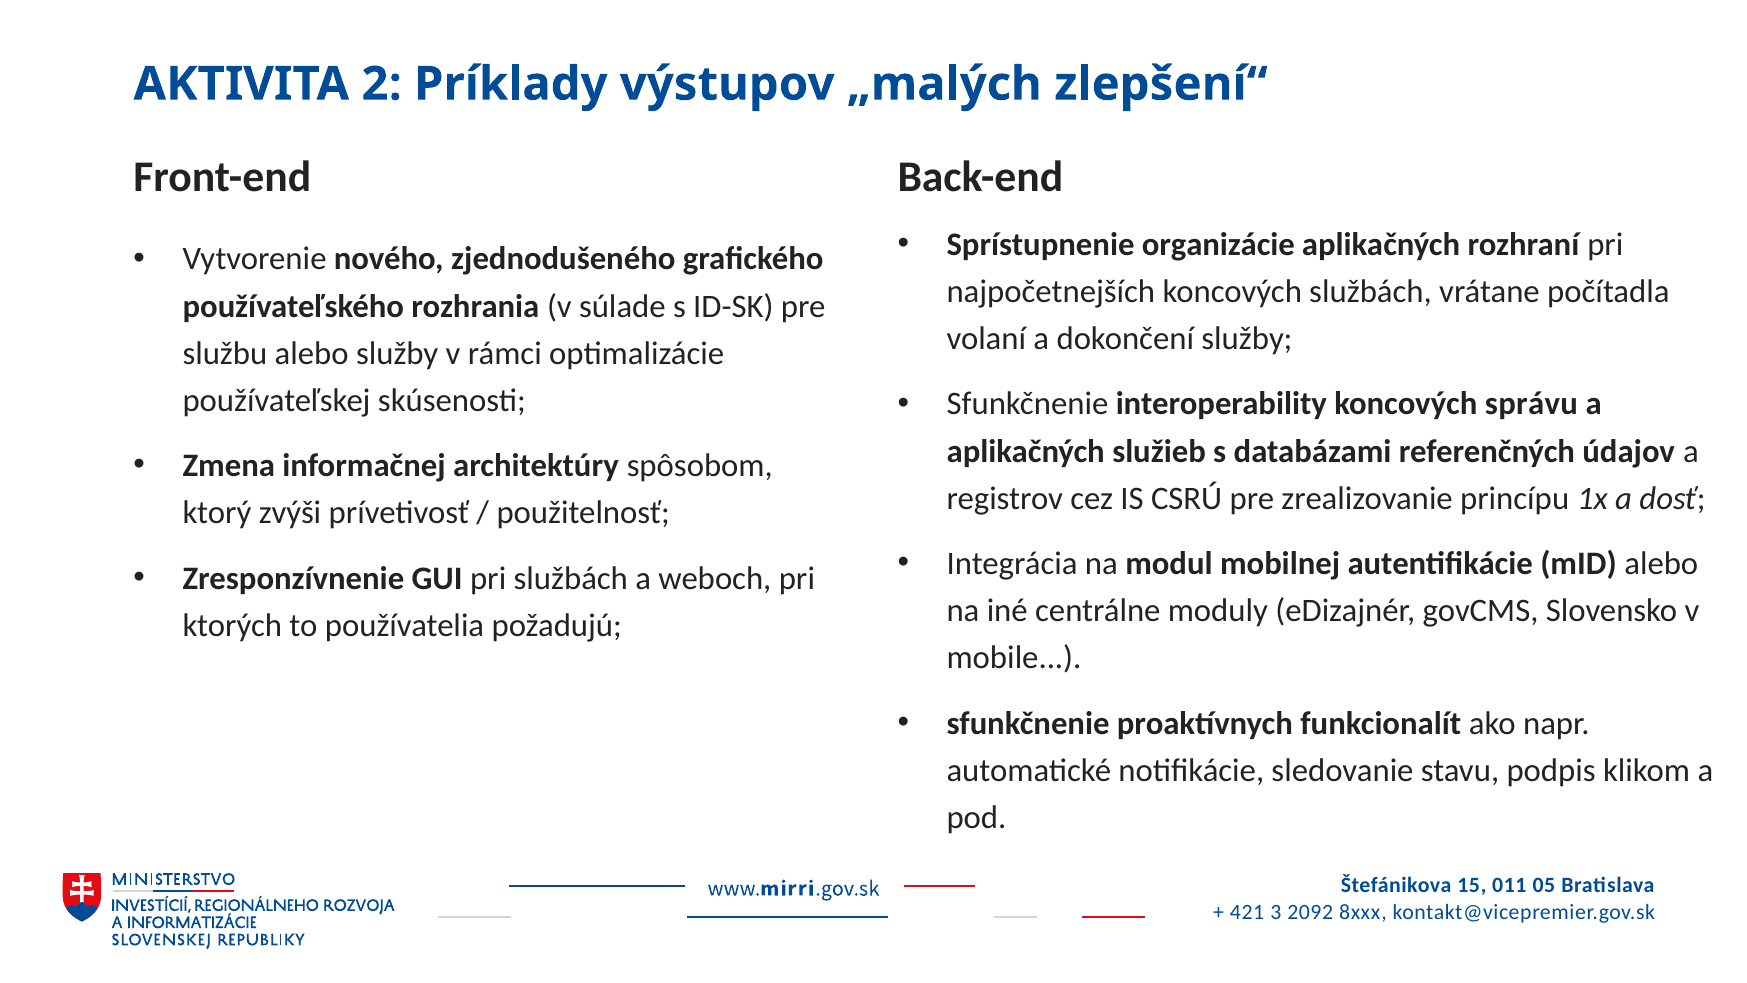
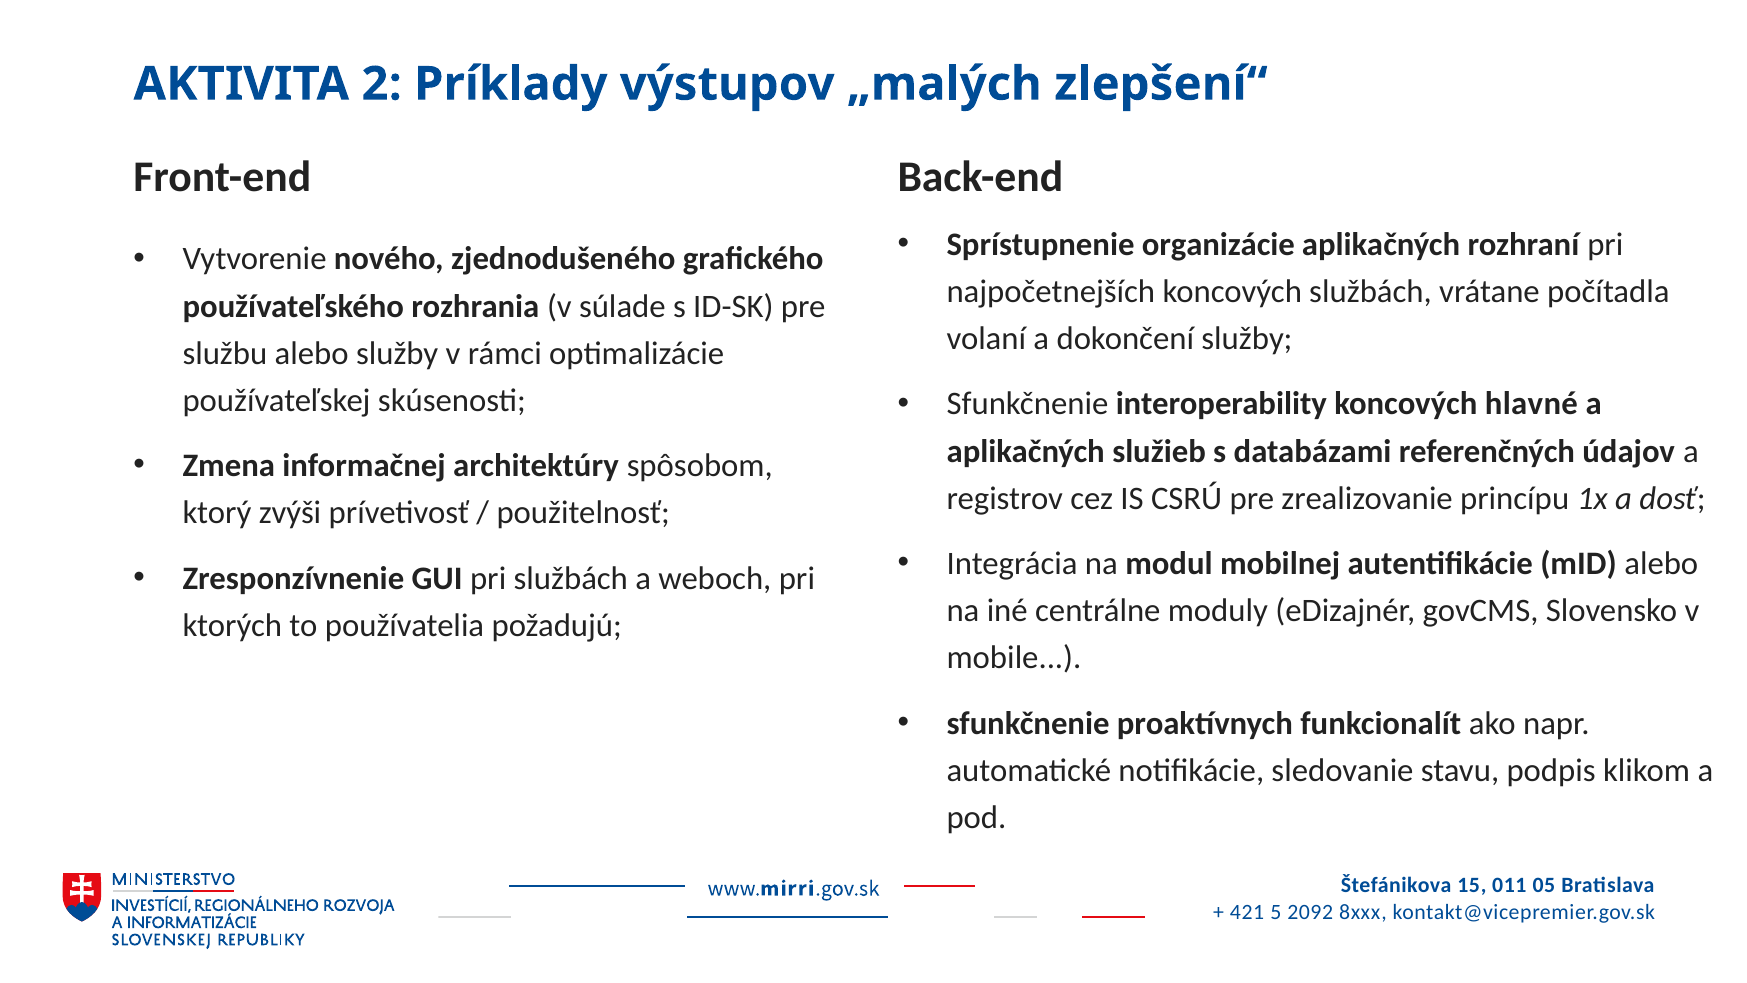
správu: správu -> hlavné (1531, 404)
3: 3 -> 5 (1276, 912)
